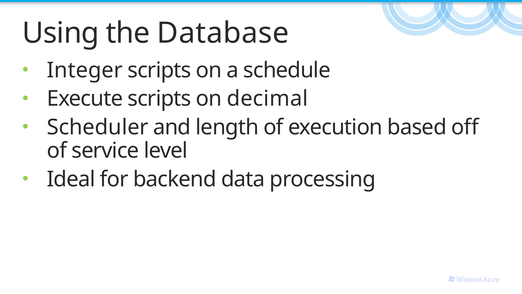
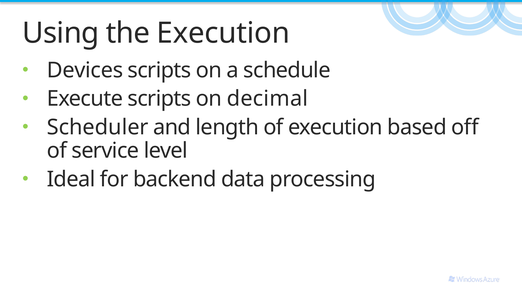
the Database: Database -> Execution (223, 33)
Integer: Integer -> Devices (85, 70)
